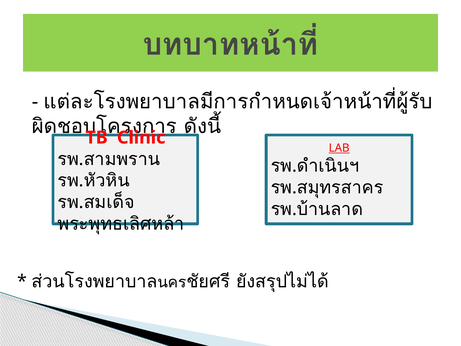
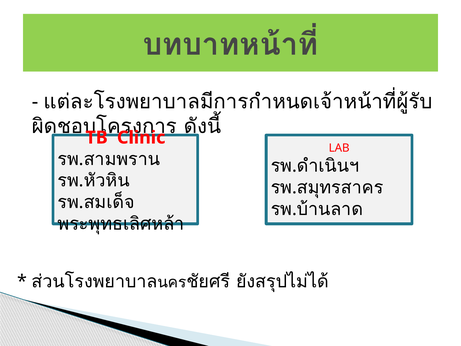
LAB underline: present -> none (339, 148)
